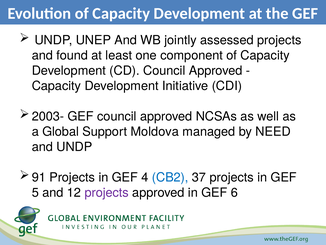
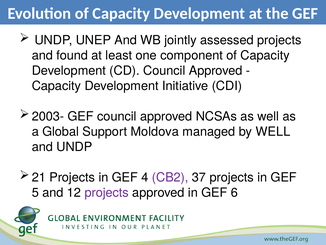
by NEED: NEED -> WELL (273, 131)
91: 91 -> 21 (39, 177)
CB2 colour: blue -> purple (170, 177)
